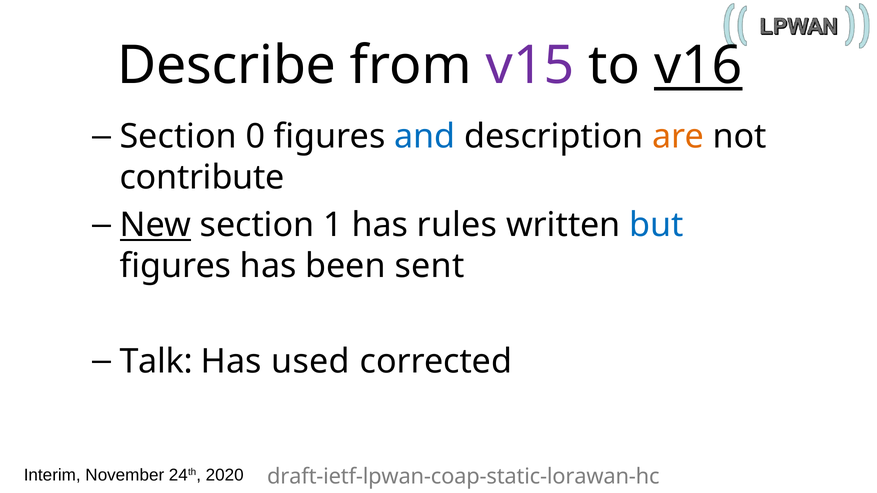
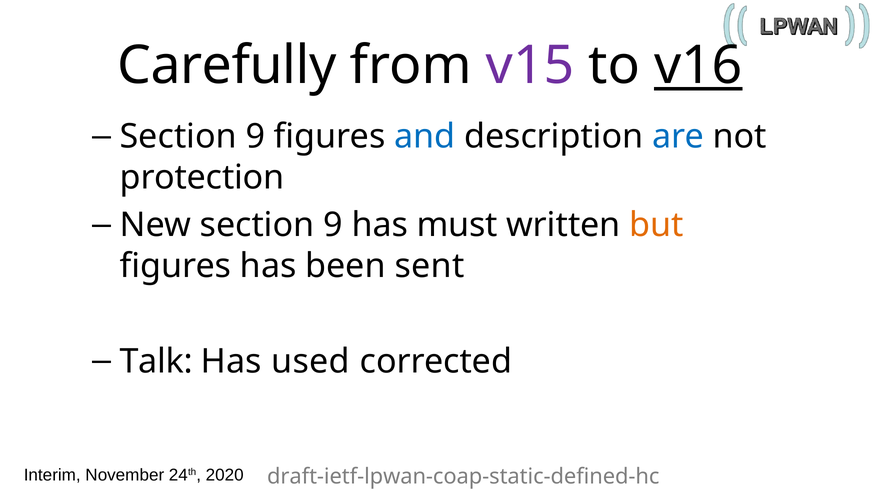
Describe: Describe -> Carefully (227, 66)
0: 0 -> 9 (255, 137)
are colour: orange -> blue (678, 137)
contribute: contribute -> protection (202, 178)
New underline: present -> none (156, 225)
1: 1 -> 9 (333, 225)
rules: rules -> must (457, 225)
but colour: blue -> orange (657, 225)
draft-ietf-lpwan-coap-static-lorawan-hc: draft-ietf-lpwan-coap-static-lorawan-hc -> draft-ietf-lpwan-coap-static-defined-hc (463, 477)
